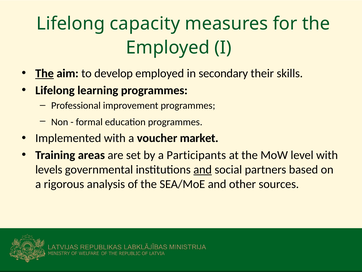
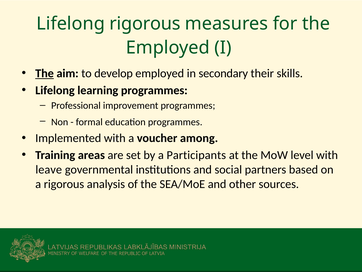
Lifelong capacity: capacity -> rigorous (145, 23)
market: market -> among (199, 138)
levels: levels -> leave (49, 169)
and underline: present -> none (203, 169)
